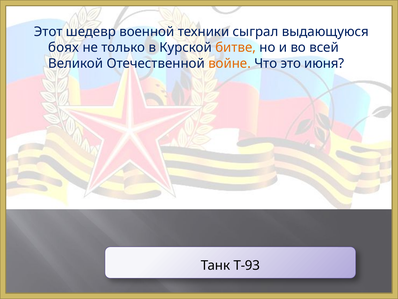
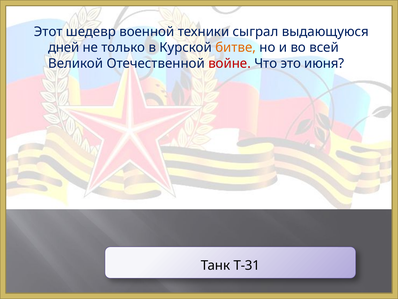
боях: боях -> дней (64, 48)
войне colour: orange -> red (230, 63)
Т-93: Т-93 -> Т-31 (247, 265)
